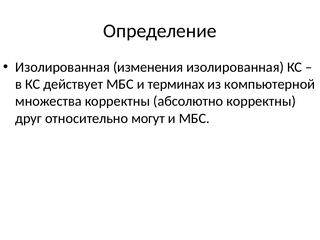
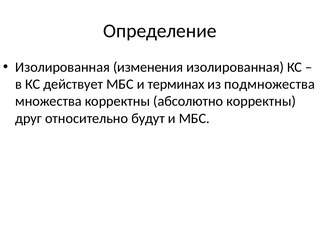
компьютерной: компьютерной -> подмножества (270, 84)
могут: могут -> будут (148, 118)
